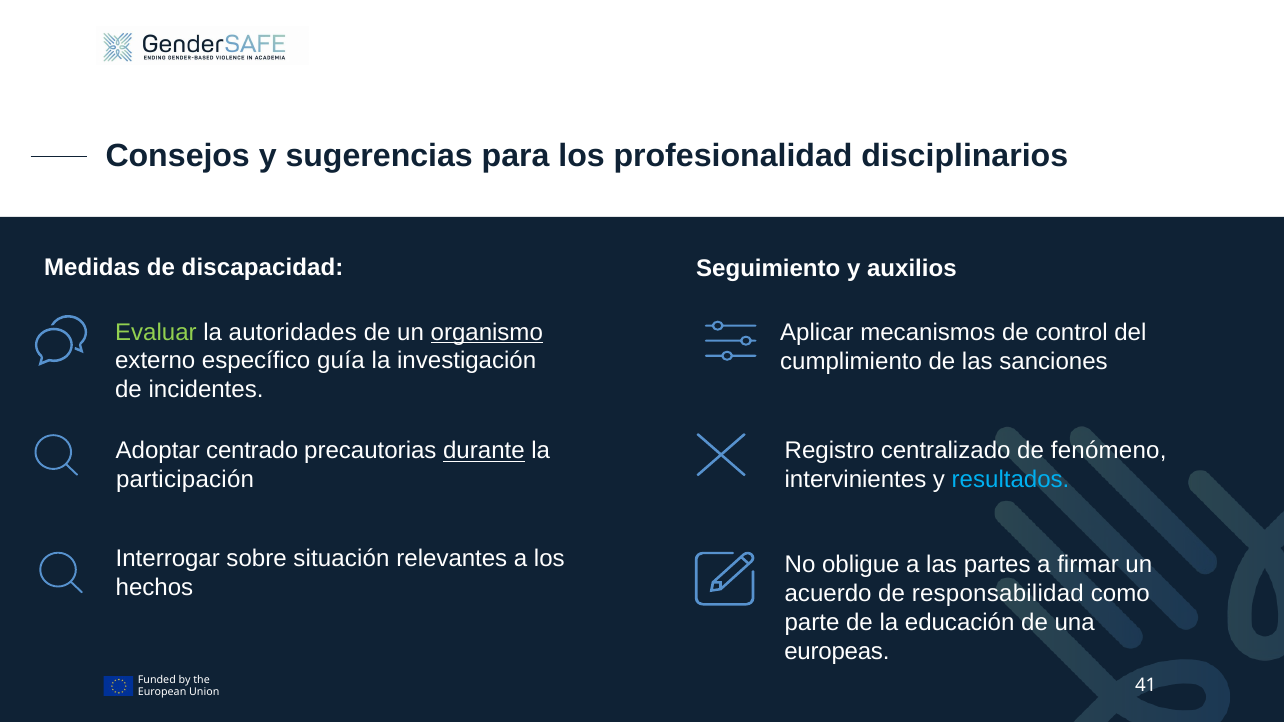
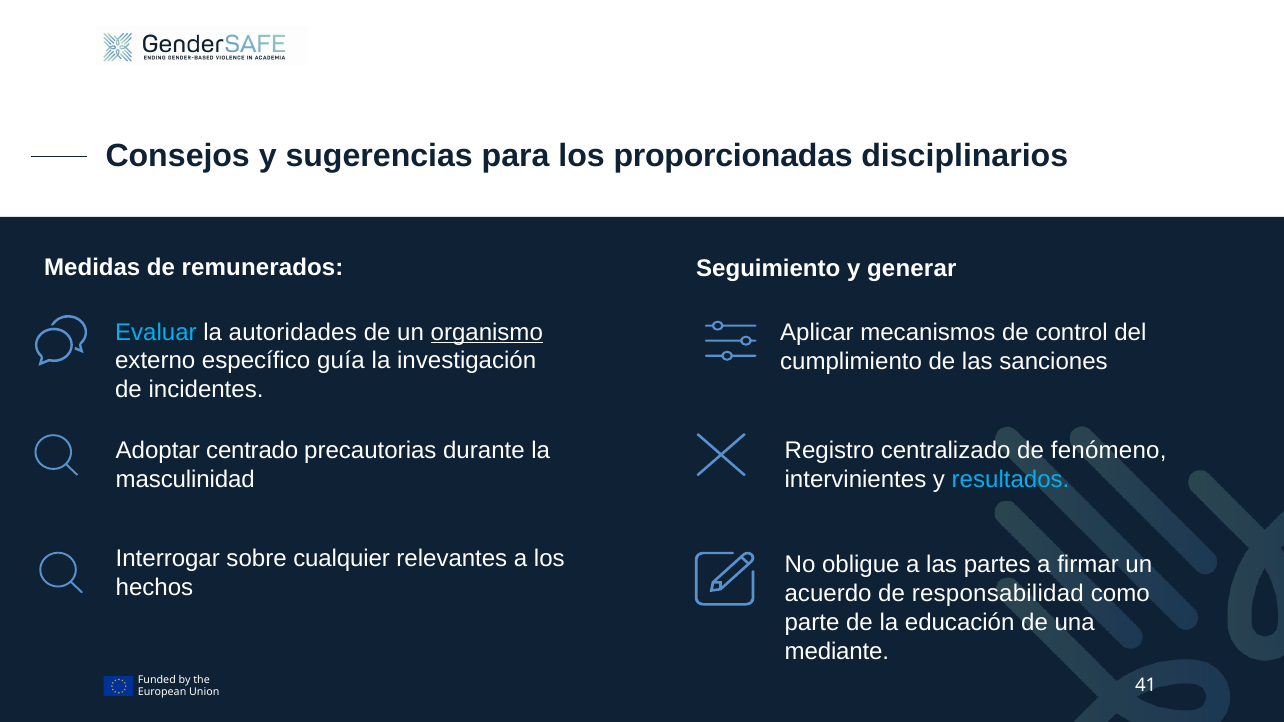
profesionalidad: profesionalidad -> proporcionadas (733, 156)
discapacidad: discapacidad -> remunerados (263, 267)
auxilios: auxilios -> generar (912, 268)
Evaluar colour: light green -> light blue (156, 332)
durante underline: present -> none (484, 451)
participación: participación -> masculinidad (185, 480)
situación: situación -> cualquier (342, 559)
europeas: europeas -> mediante (837, 651)
